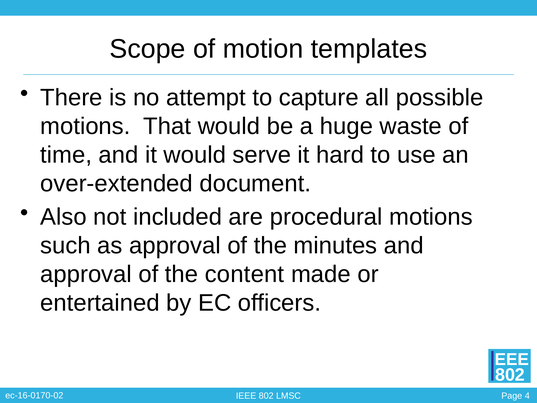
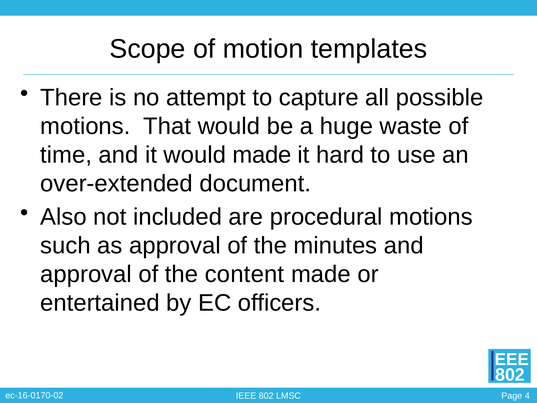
would serve: serve -> made (262, 155)
